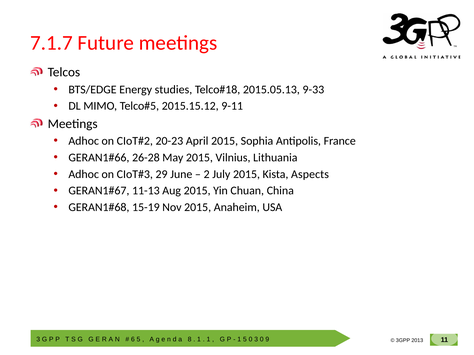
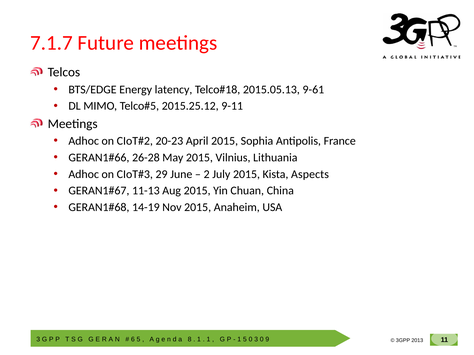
studies: studies -> latency (173, 90)
9-33: 9-33 -> 9-61 (313, 90)
2015.15.12: 2015.15.12 -> 2015.25.12 (190, 106)
15-19: 15-19 -> 14-19 (146, 208)
